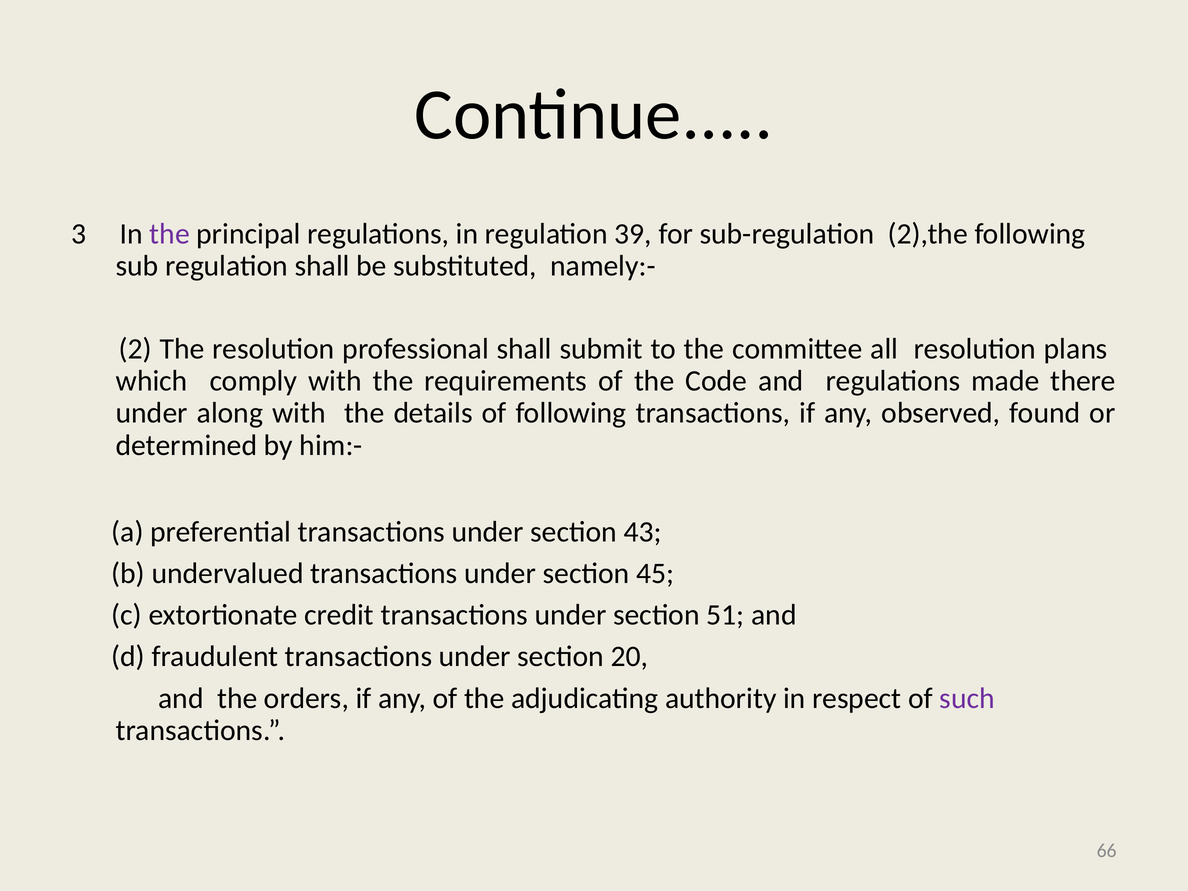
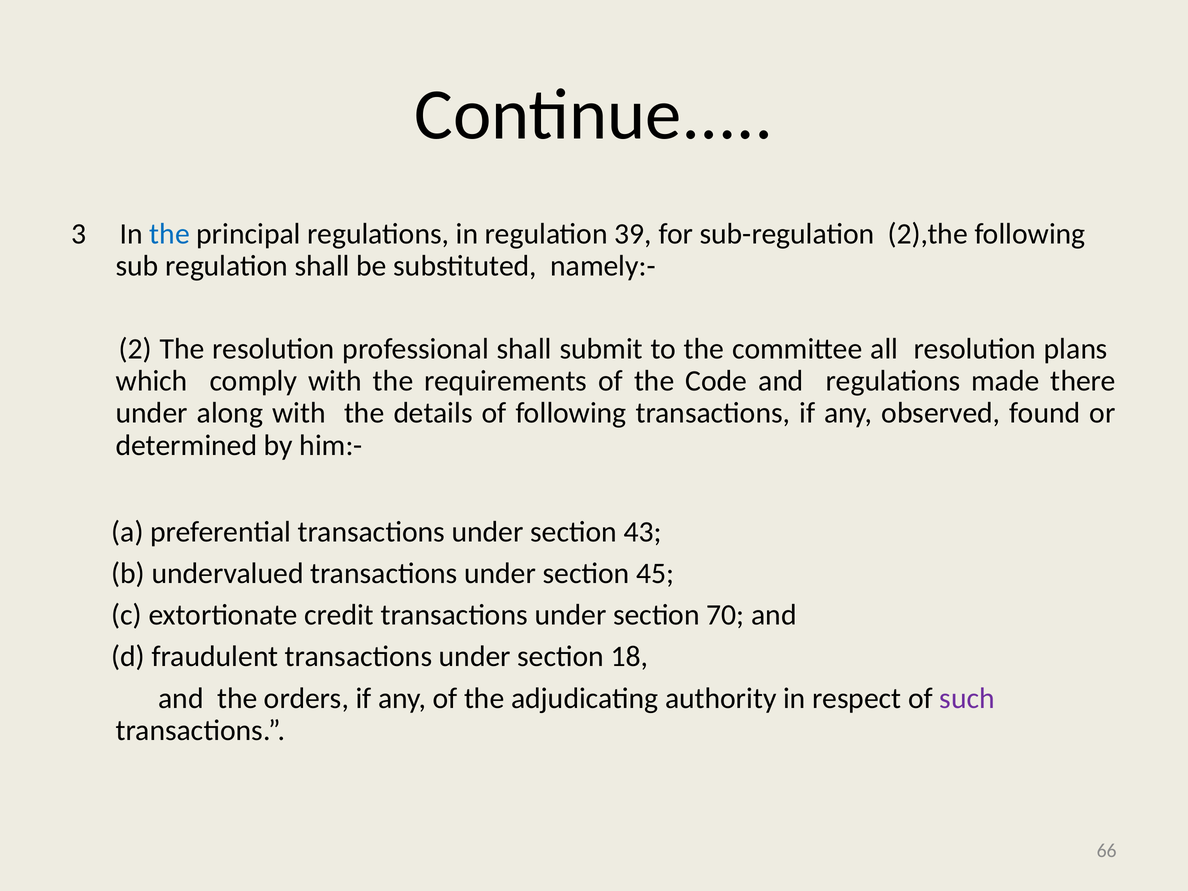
the colour: purple -> blue (170, 234)
51: 51 -> 70 (725, 615)
20: 20 -> 18 (629, 657)
